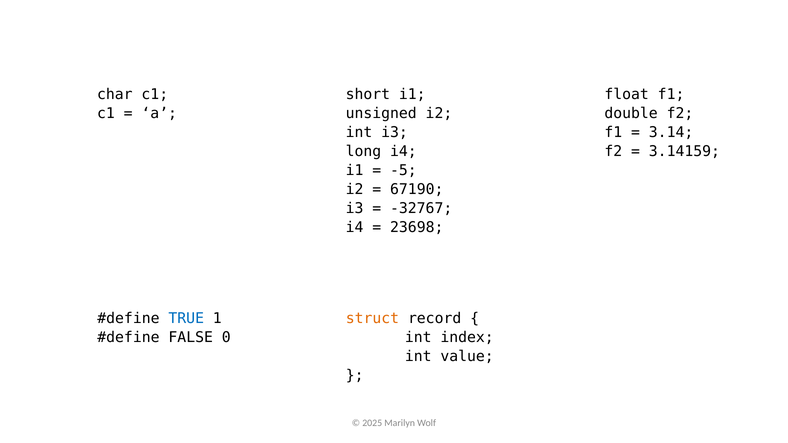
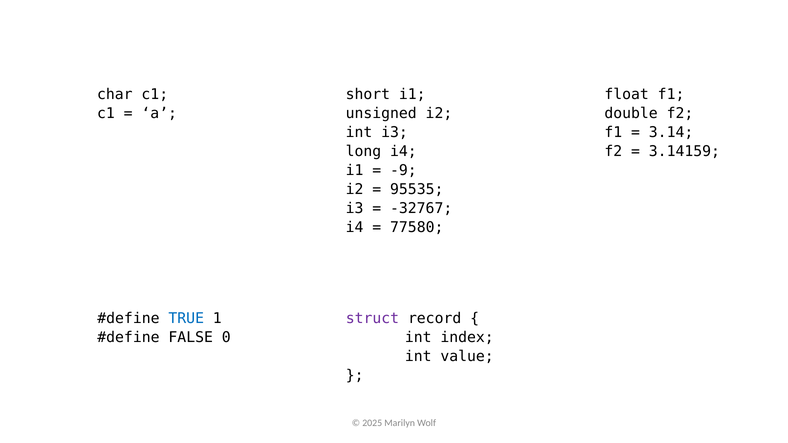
-5: -5 -> -9 (403, 170)
67190: 67190 -> 95535 (417, 189)
23698: 23698 -> 77580 (417, 227)
struct colour: orange -> purple (372, 319)
